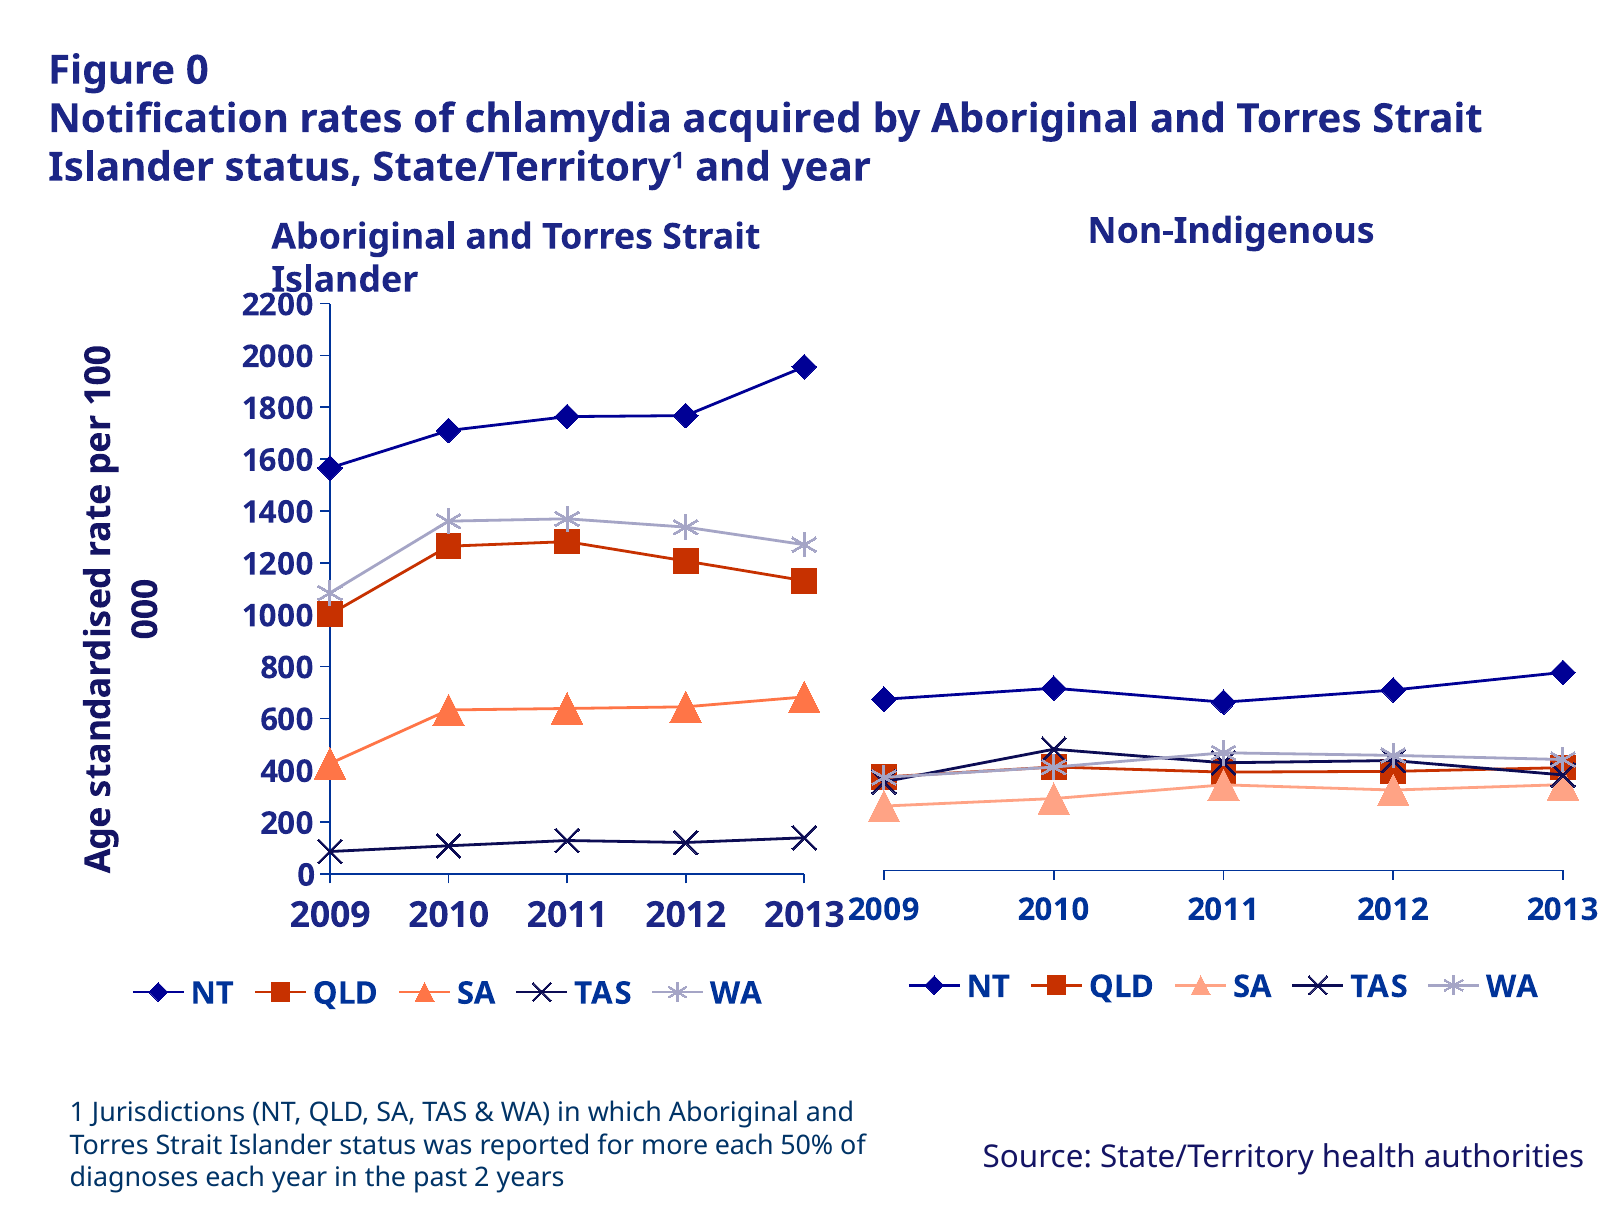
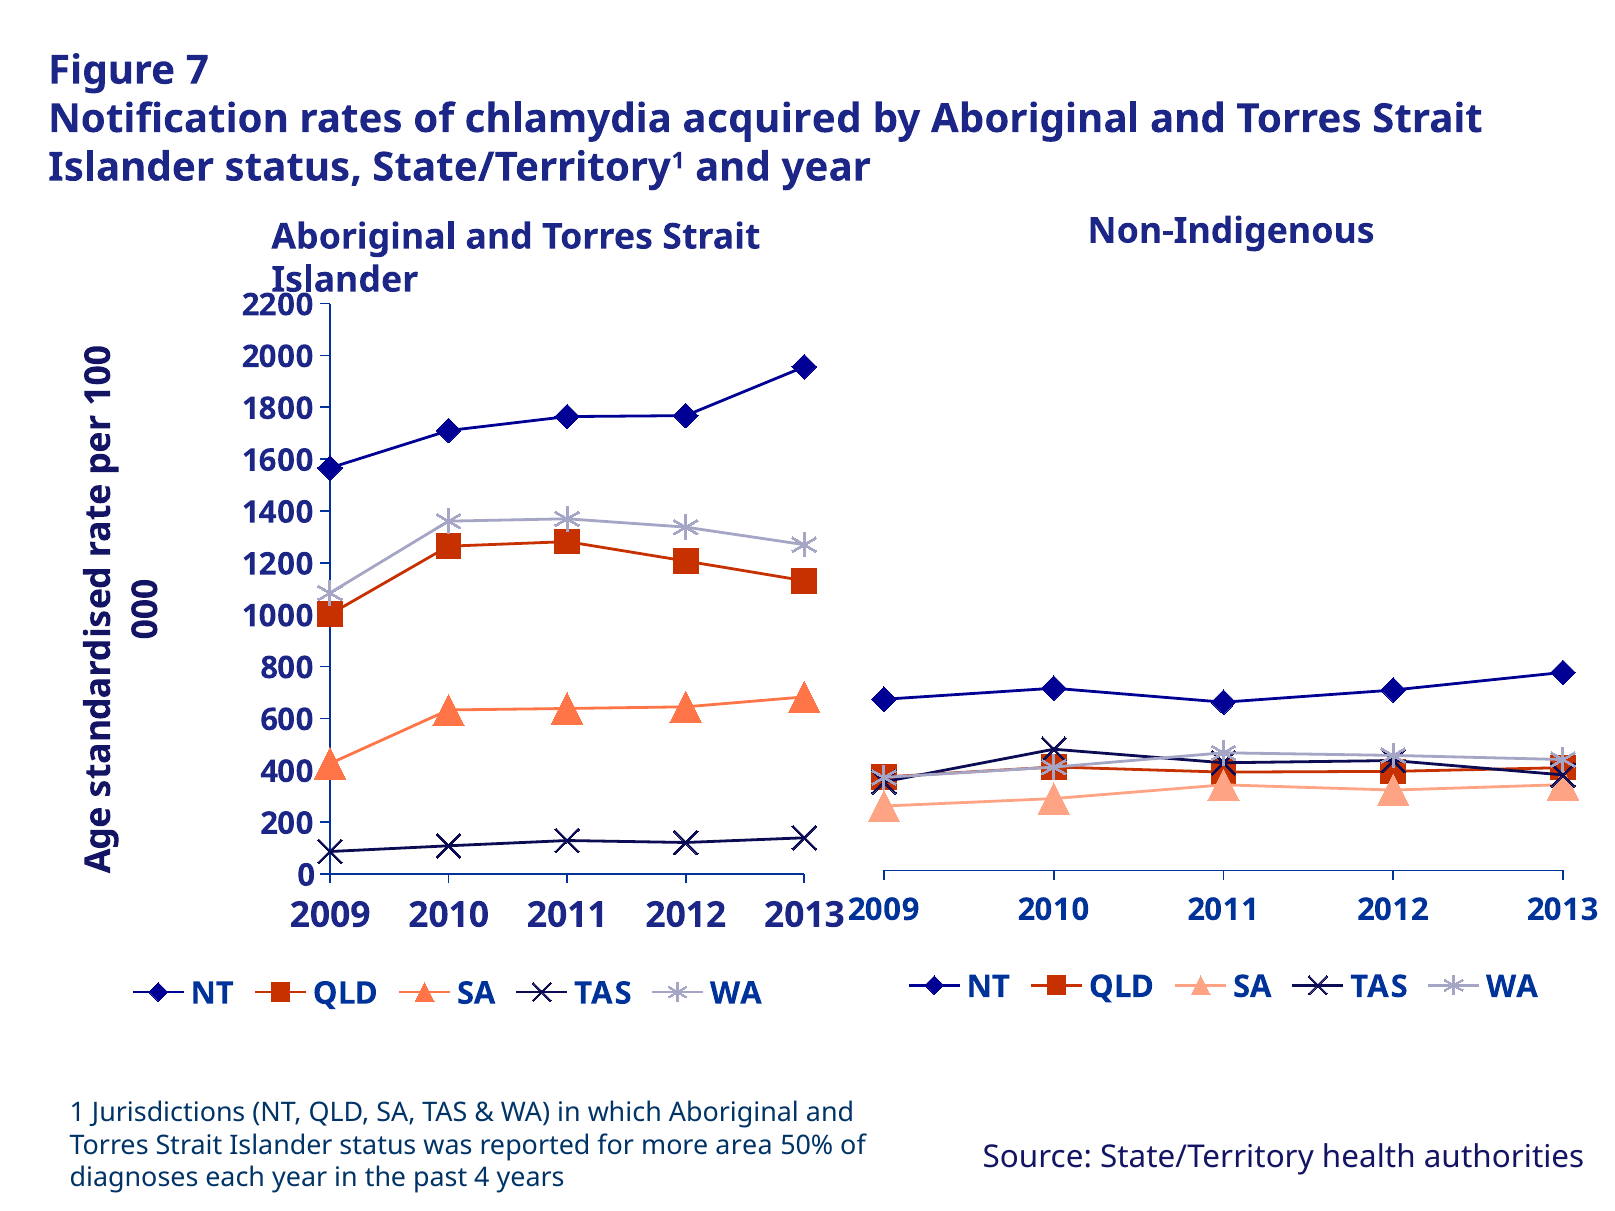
Figure 0: 0 -> 7 (197, 70)
more each: each -> area (744, 1146)
2: 2 -> 4 (482, 1178)
